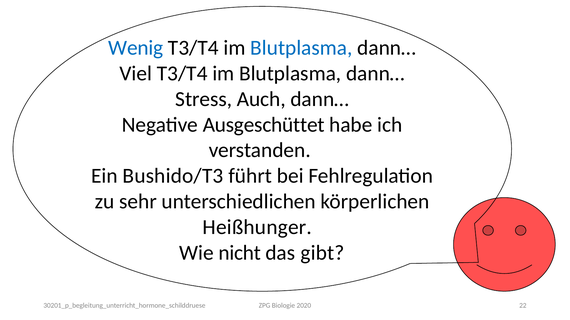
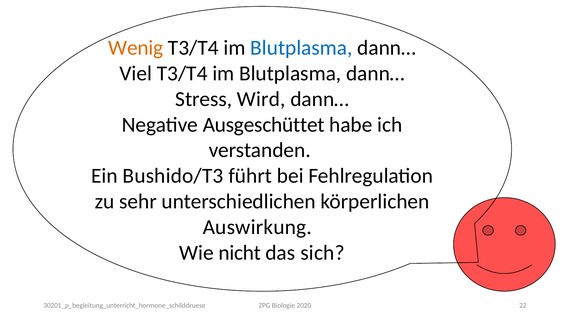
Wenig colour: blue -> orange (136, 48)
Auch: Auch -> Wird (261, 99)
Heißhunger: Heißhunger -> Auswirkung (257, 228)
gibt: gibt -> sich (322, 253)
